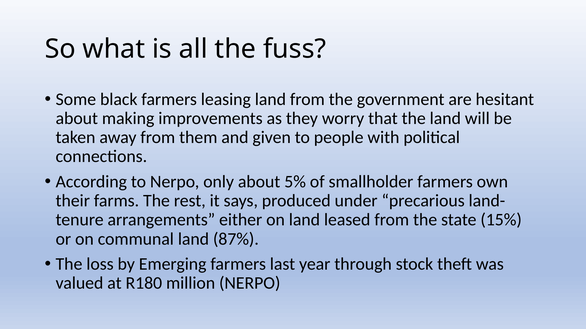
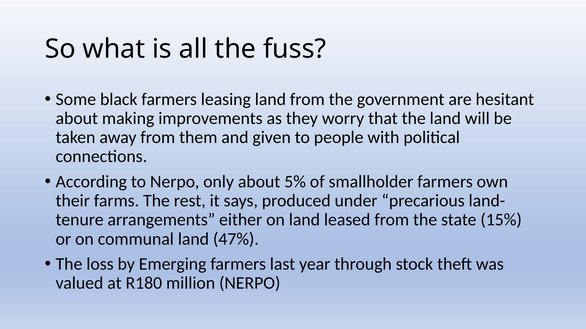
87%: 87% -> 47% (236, 239)
